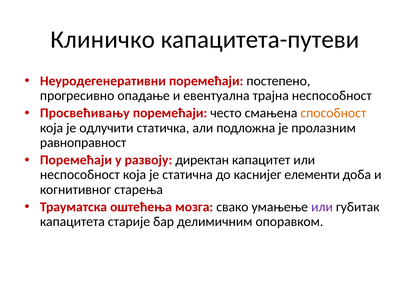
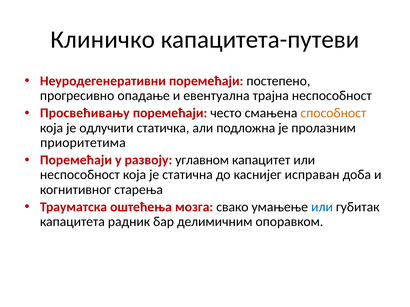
равноправност: равноправност -> приоритетима (83, 143)
директан: директан -> углавном (202, 160)
елементи: елементи -> исправан (312, 175)
или colour: purple -> blue (322, 207)
старије: старије -> радник (129, 222)
